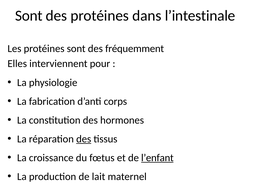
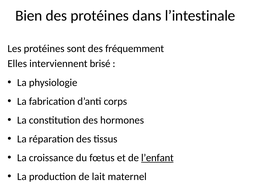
Sont: Sont -> Bien (29, 16)
pour: pour -> brisé (100, 64)
des underline: present -> none (84, 139)
